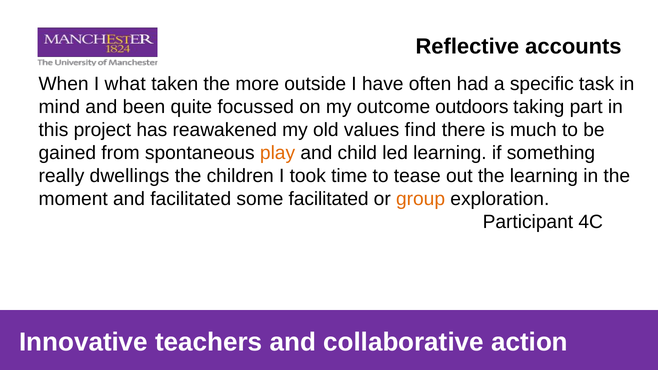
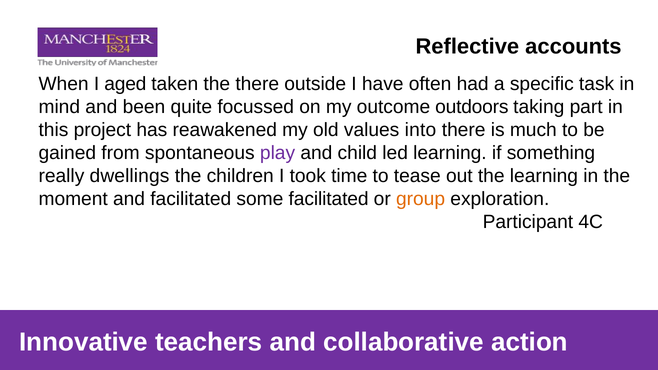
what: what -> aged (125, 84)
the more: more -> there (257, 84)
find: find -> into (420, 130)
play colour: orange -> purple (278, 153)
